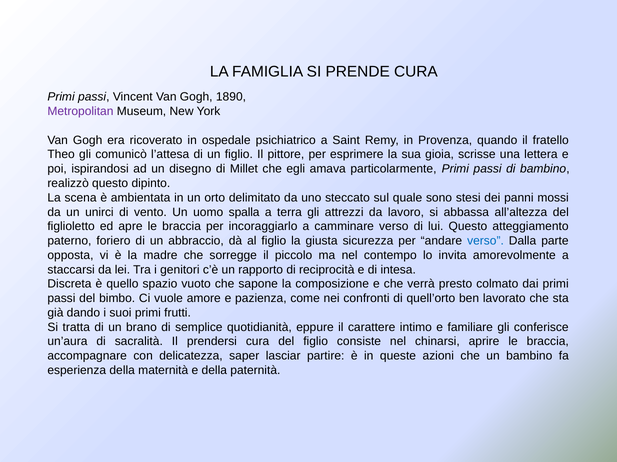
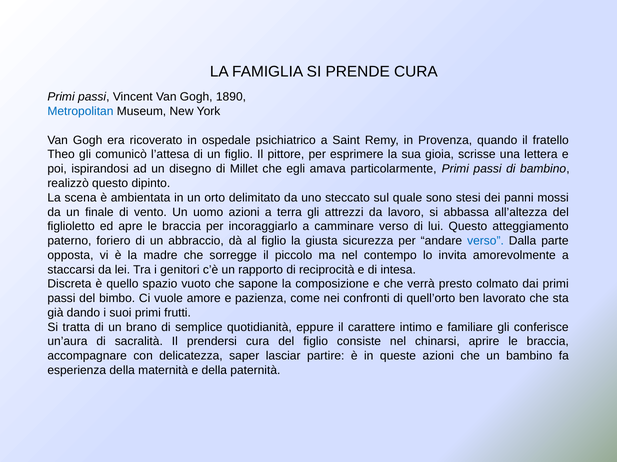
Metropolitan colour: purple -> blue (80, 112)
unirci: unirci -> finale (99, 212)
uomo spalla: spalla -> azioni (244, 212)
